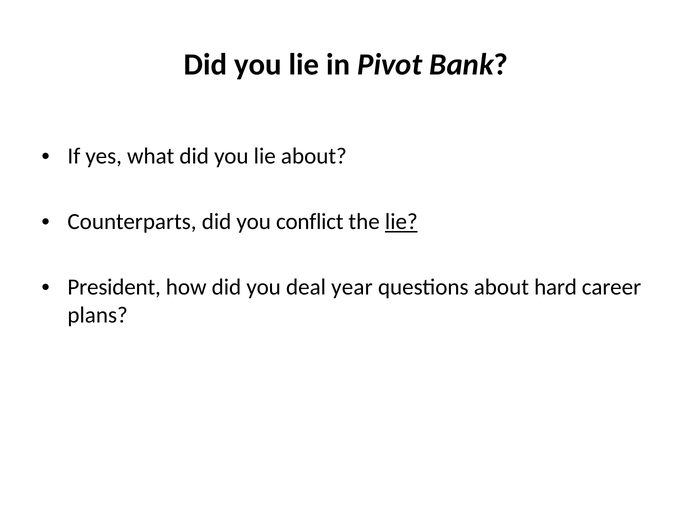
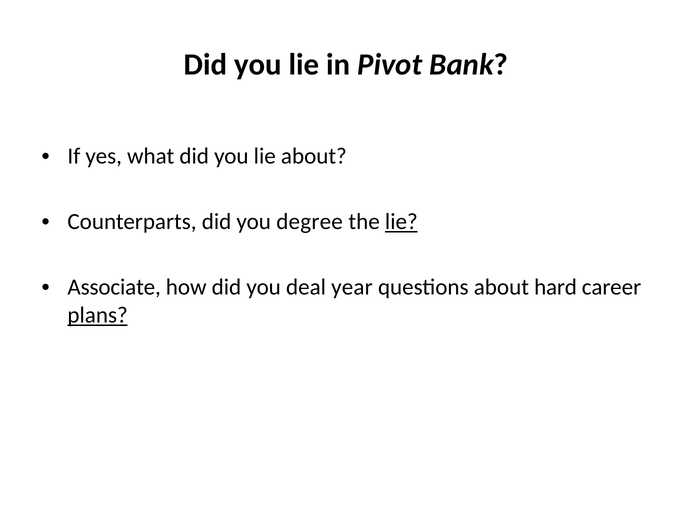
conflict: conflict -> degree (310, 222)
President: President -> Associate (114, 287)
plans underline: none -> present (98, 315)
